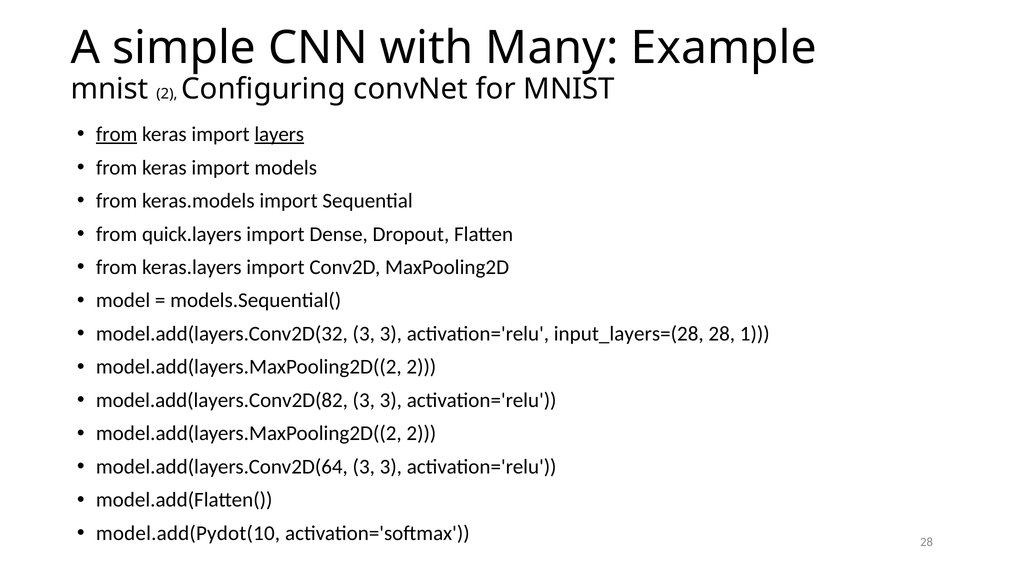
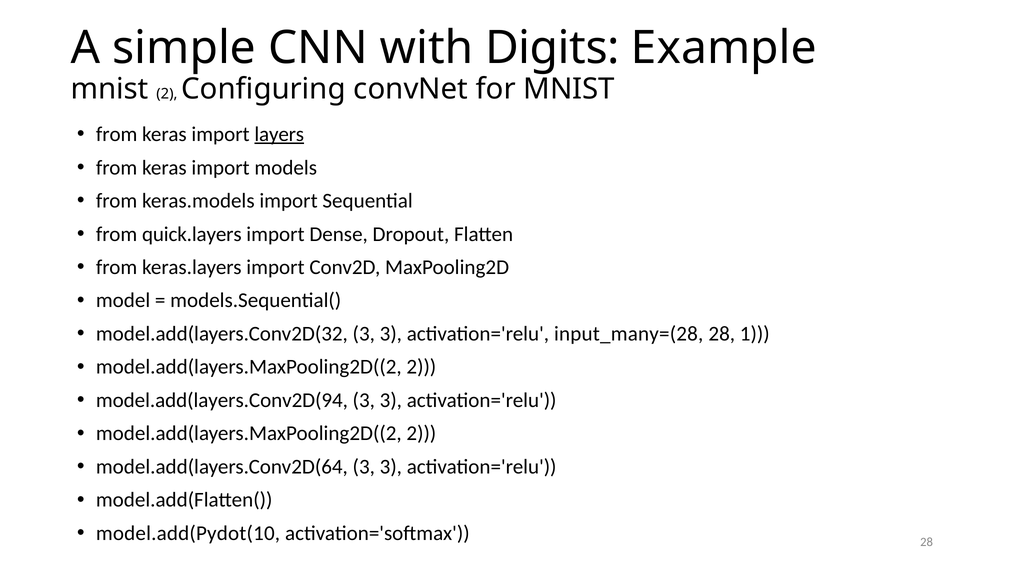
Many: Many -> Digits (552, 48)
from underline: present -> none (117, 134)
input_layers=(28: input_layers=(28 -> input_many=(28 (629, 334)
model.add(layers.Conv2D(82: model.add(layers.Conv2D(82 -> model.add(layers.Conv2D(94 (222, 400)
